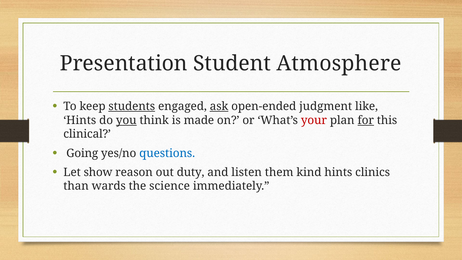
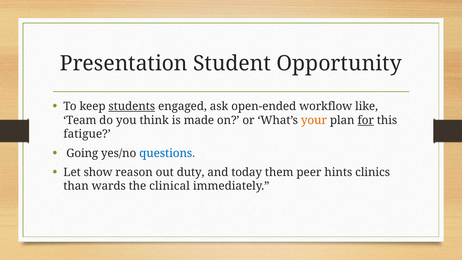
Atmosphere: Atmosphere -> Opportunity (339, 63)
ask underline: present -> none (219, 106)
judgment: judgment -> workflow (326, 106)
Hints: Hints -> Team (80, 120)
you underline: present -> none (126, 120)
your colour: red -> orange (314, 120)
clinical: clinical -> fatigue (87, 134)
listen: listen -> today (247, 172)
kind: kind -> peer (309, 172)
science: science -> clinical (170, 186)
